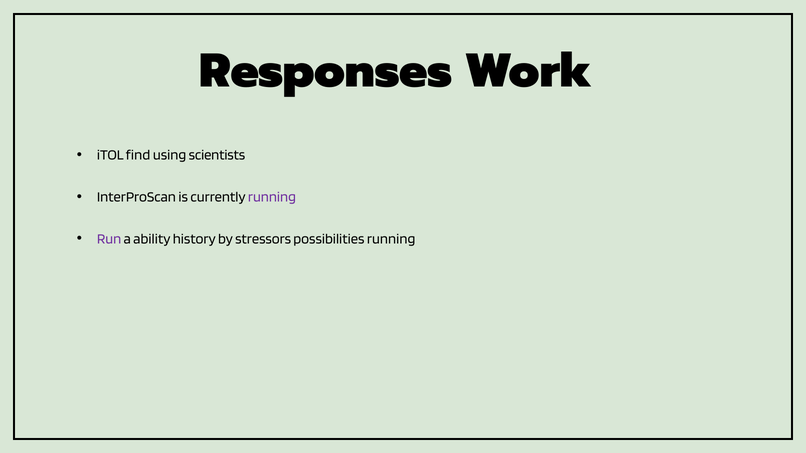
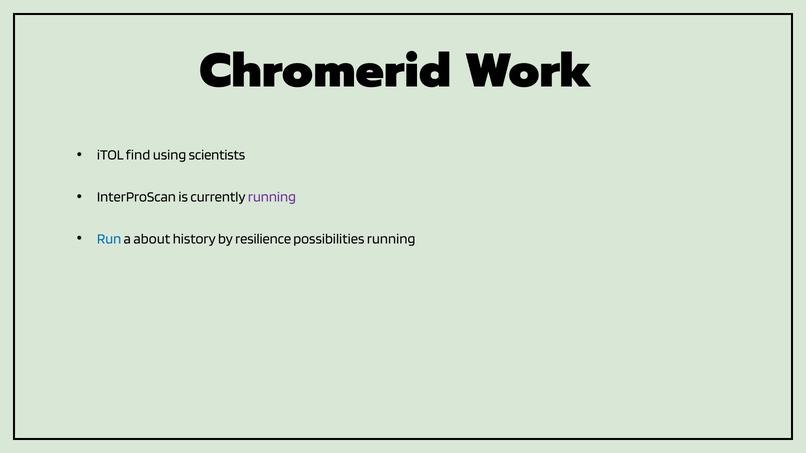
Responses: Responses -> Chromerid (325, 71)
Run colour: purple -> blue (109, 239)
ability: ability -> about (152, 239)
stressors: stressors -> resilience (263, 239)
